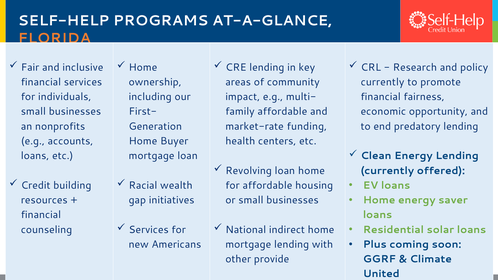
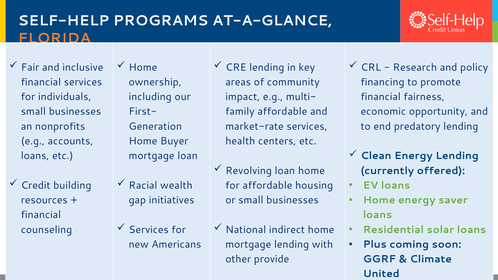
currently: currently -> financing (383, 82)
market-rate funding: funding -> services (307, 126)
